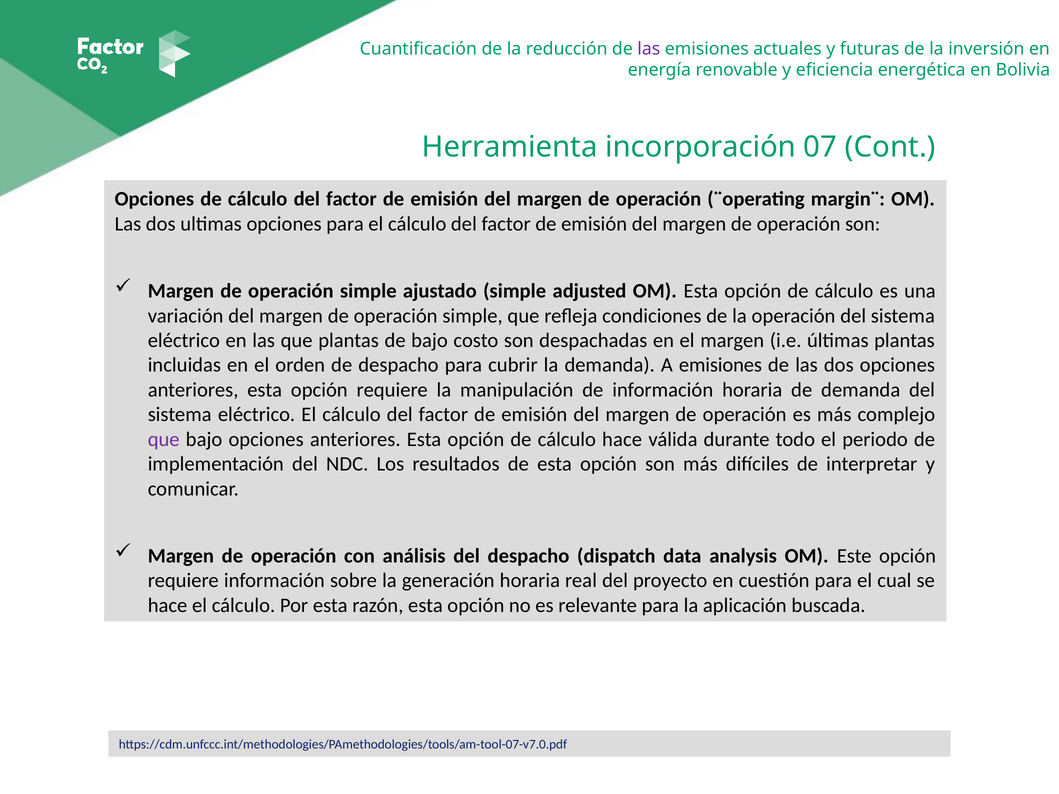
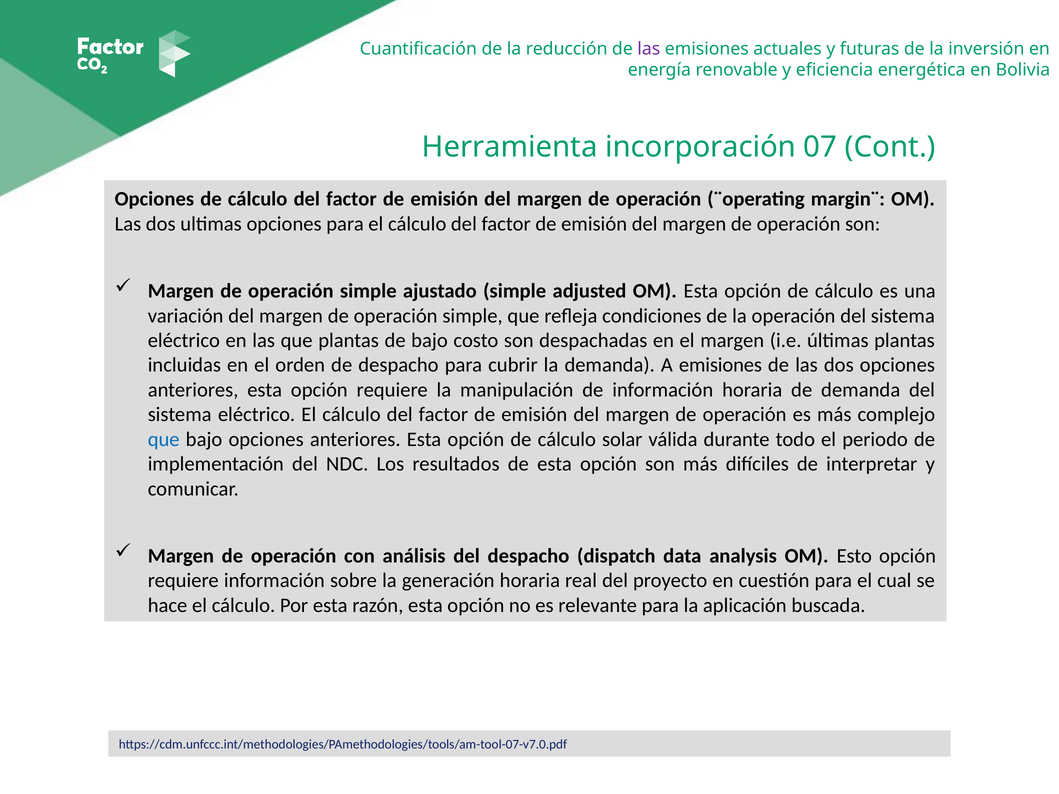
que colour: purple -> blue (164, 439)
cálculo hace: hace -> solar (622, 439)
Este: Este -> Esto (854, 556)
